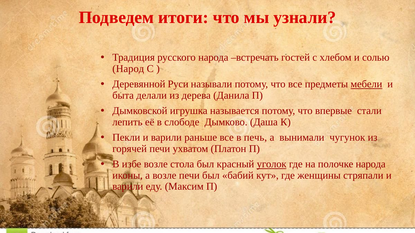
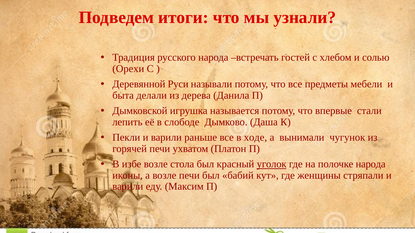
Народ: Народ -> Орехи (128, 69)
мебели underline: present -> none (366, 84)
печь: печь -> ходе (255, 138)
